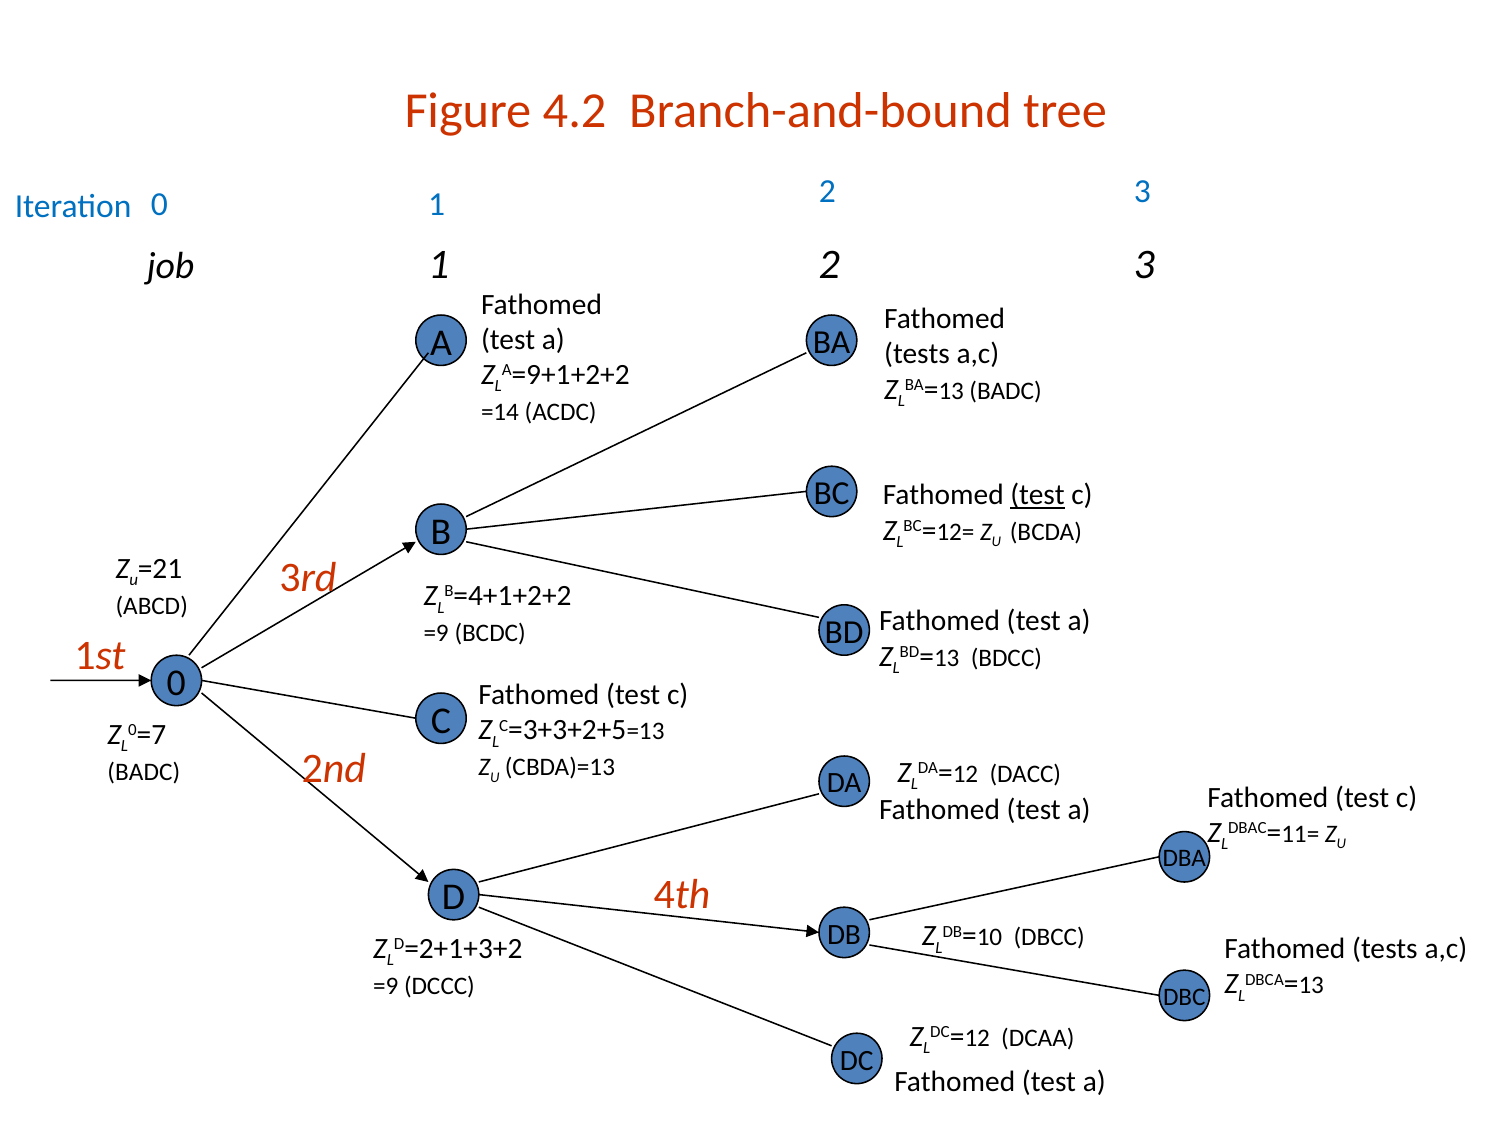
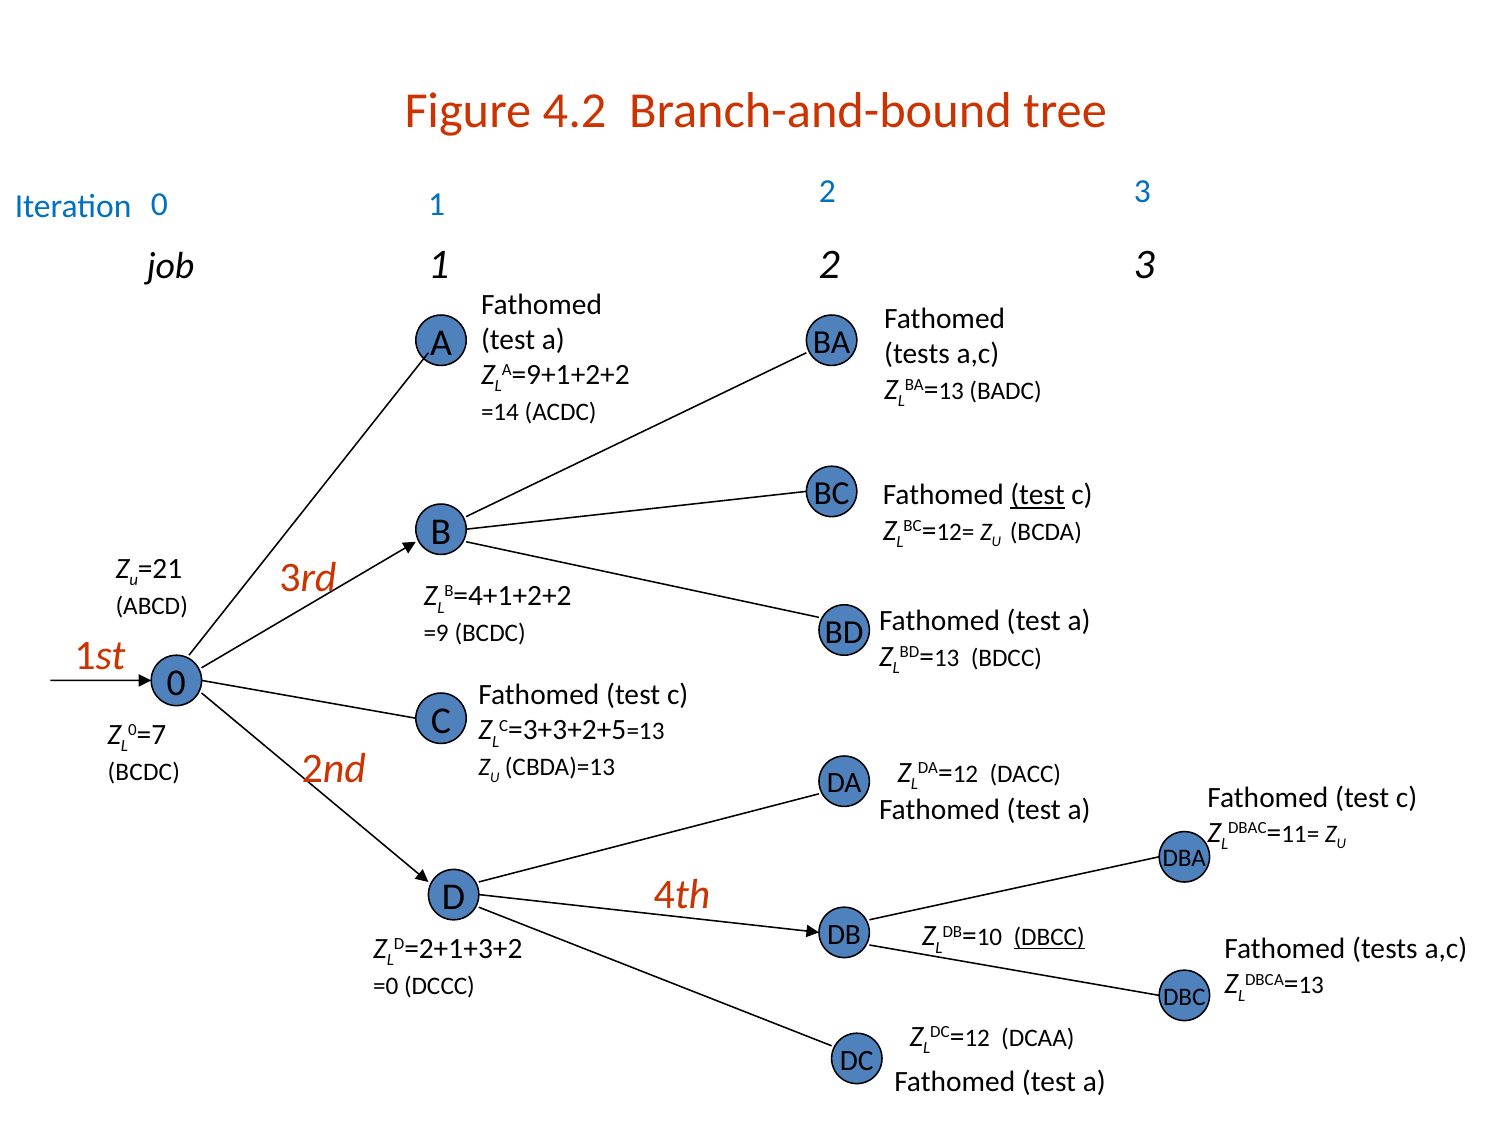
BADC: BADC -> BCDC (144, 772)
DBCC underline: none -> present (1049, 938)
=9: =9 -> =0 (386, 986)
